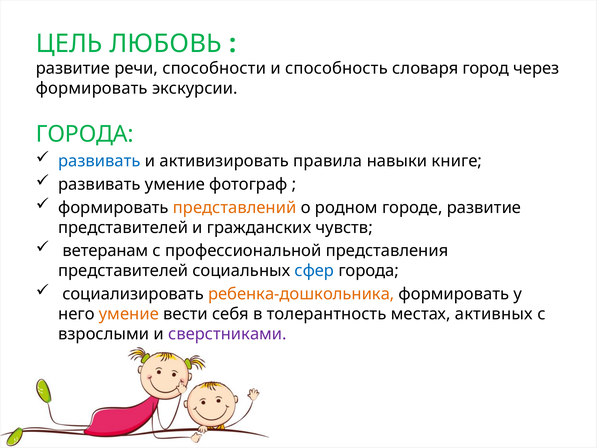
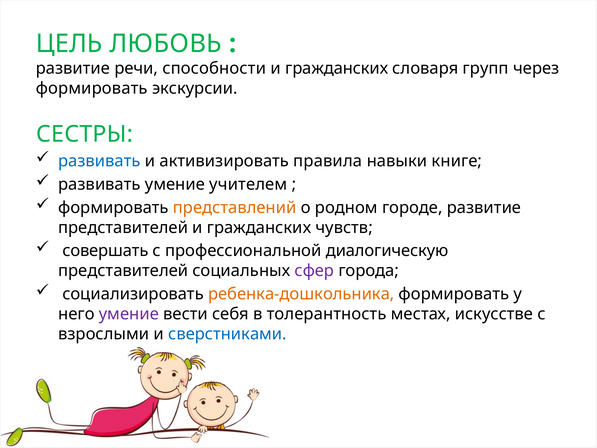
способность: способность -> гражданских (337, 68)
город: город -> групп (486, 68)
ГОРОДА: ГОРОДА -> СЕСТРЫ (85, 134)
фотограф: фотограф -> учителем (248, 184)
ветеранам: ветеранам -> совершать (105, 251)
представления: представления -> диалогическую (387, 251)
сфер colour: blue -> purple (314, 271)
умение colour: orange -> purple (129, 314)
активных: активных -> искусстве (494, 314)
сверстниками colour: purple -> blue (227, 334)
